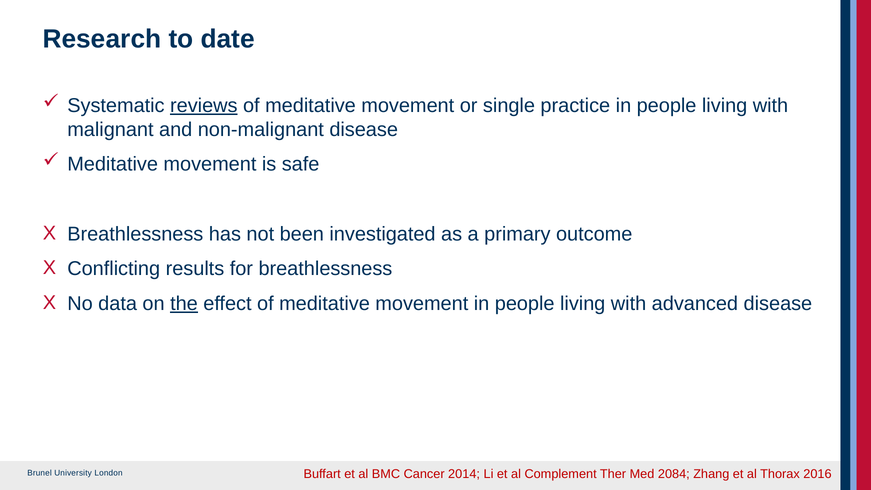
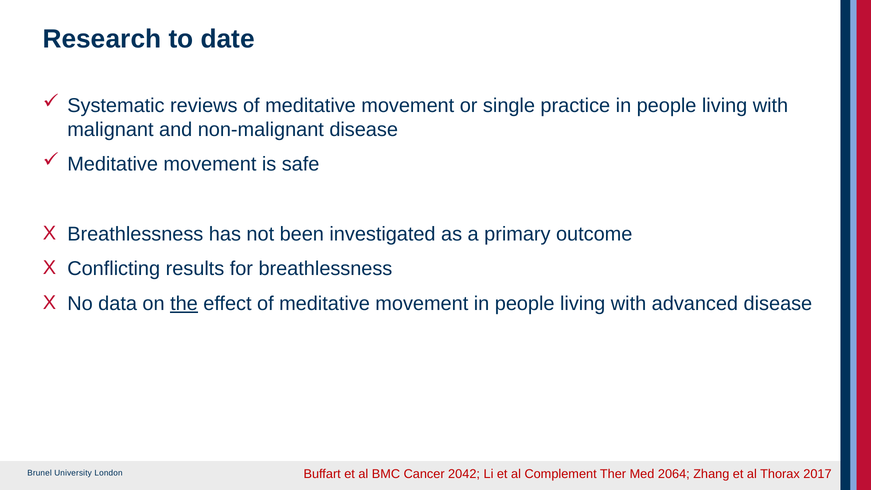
reviews underline: present -> none (204, 106)
2014: 2014 -> 2042 (464, 474)
2084: 2084 -> 2064 (674, 474)
2016: 2016 -> 2017 (817, 474)
